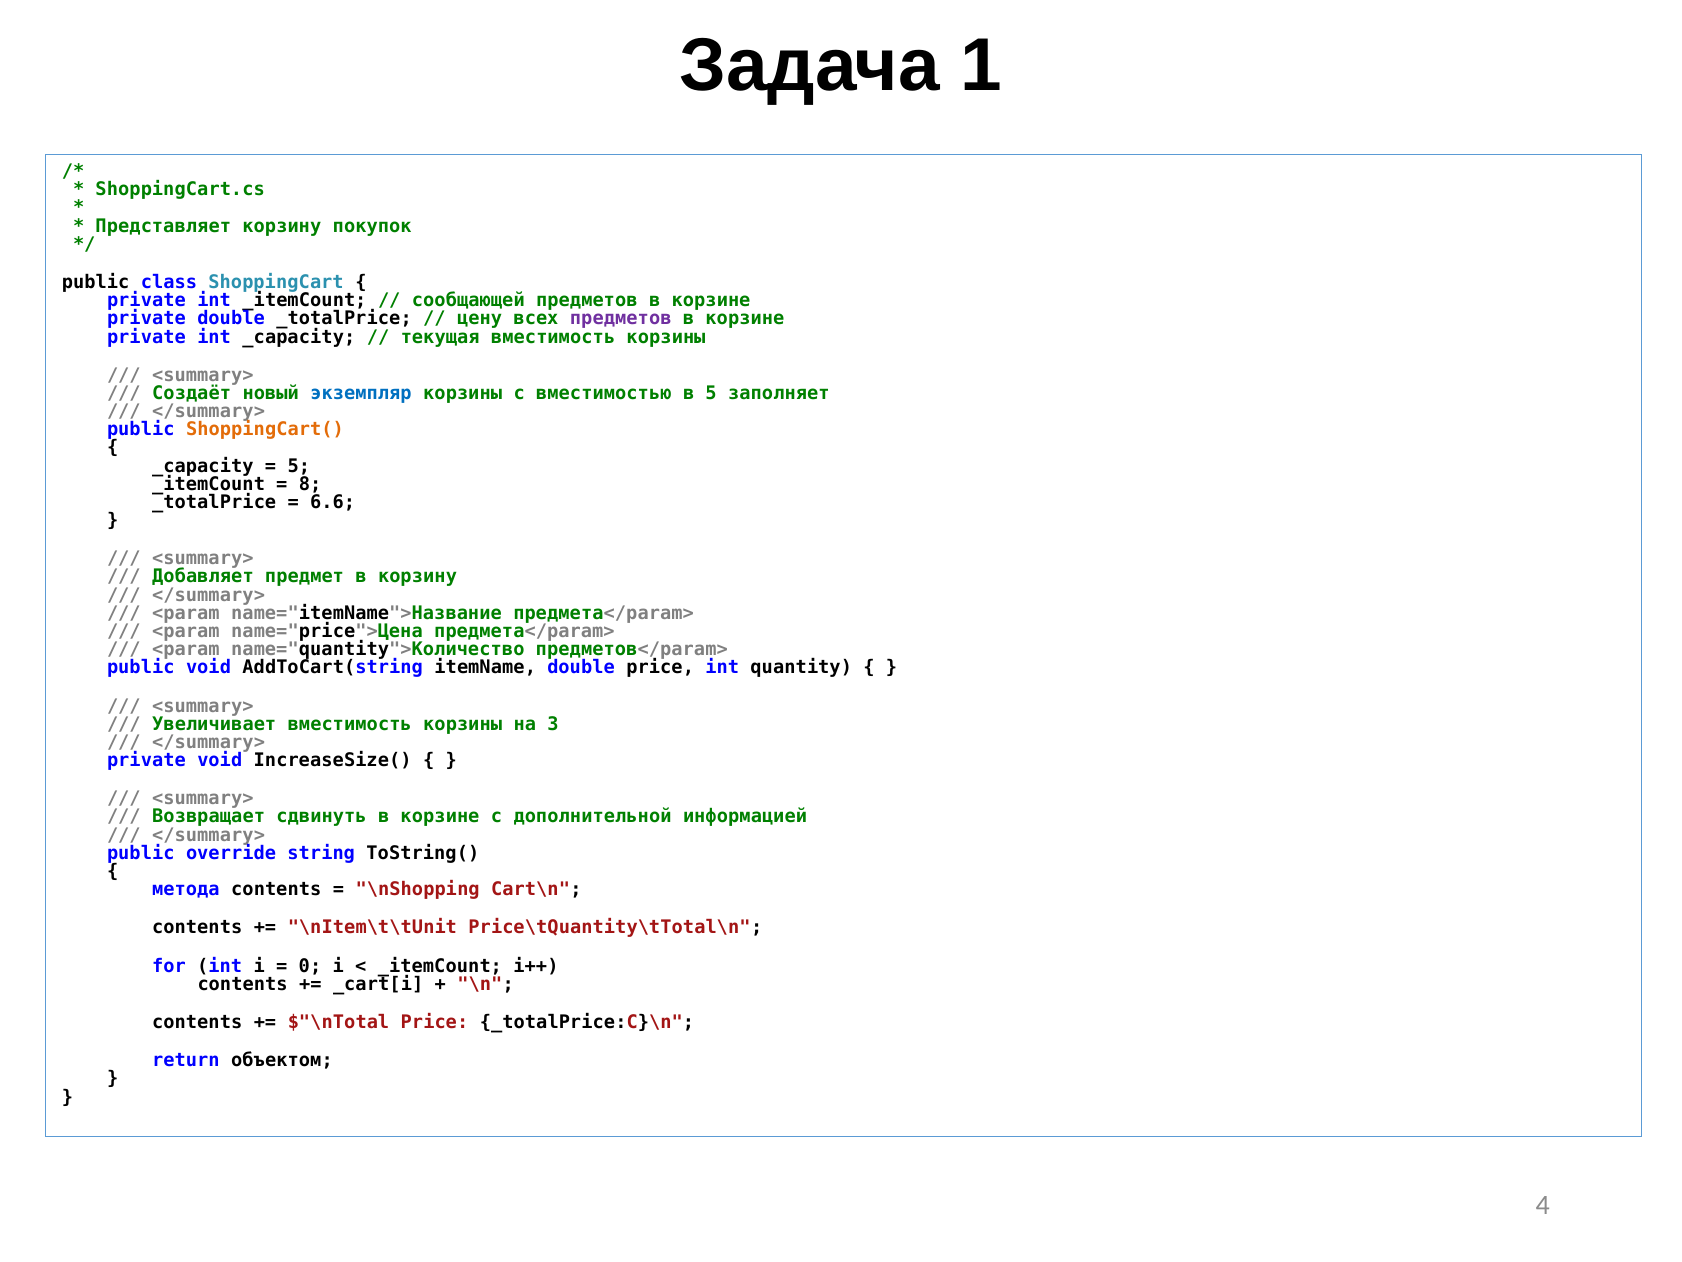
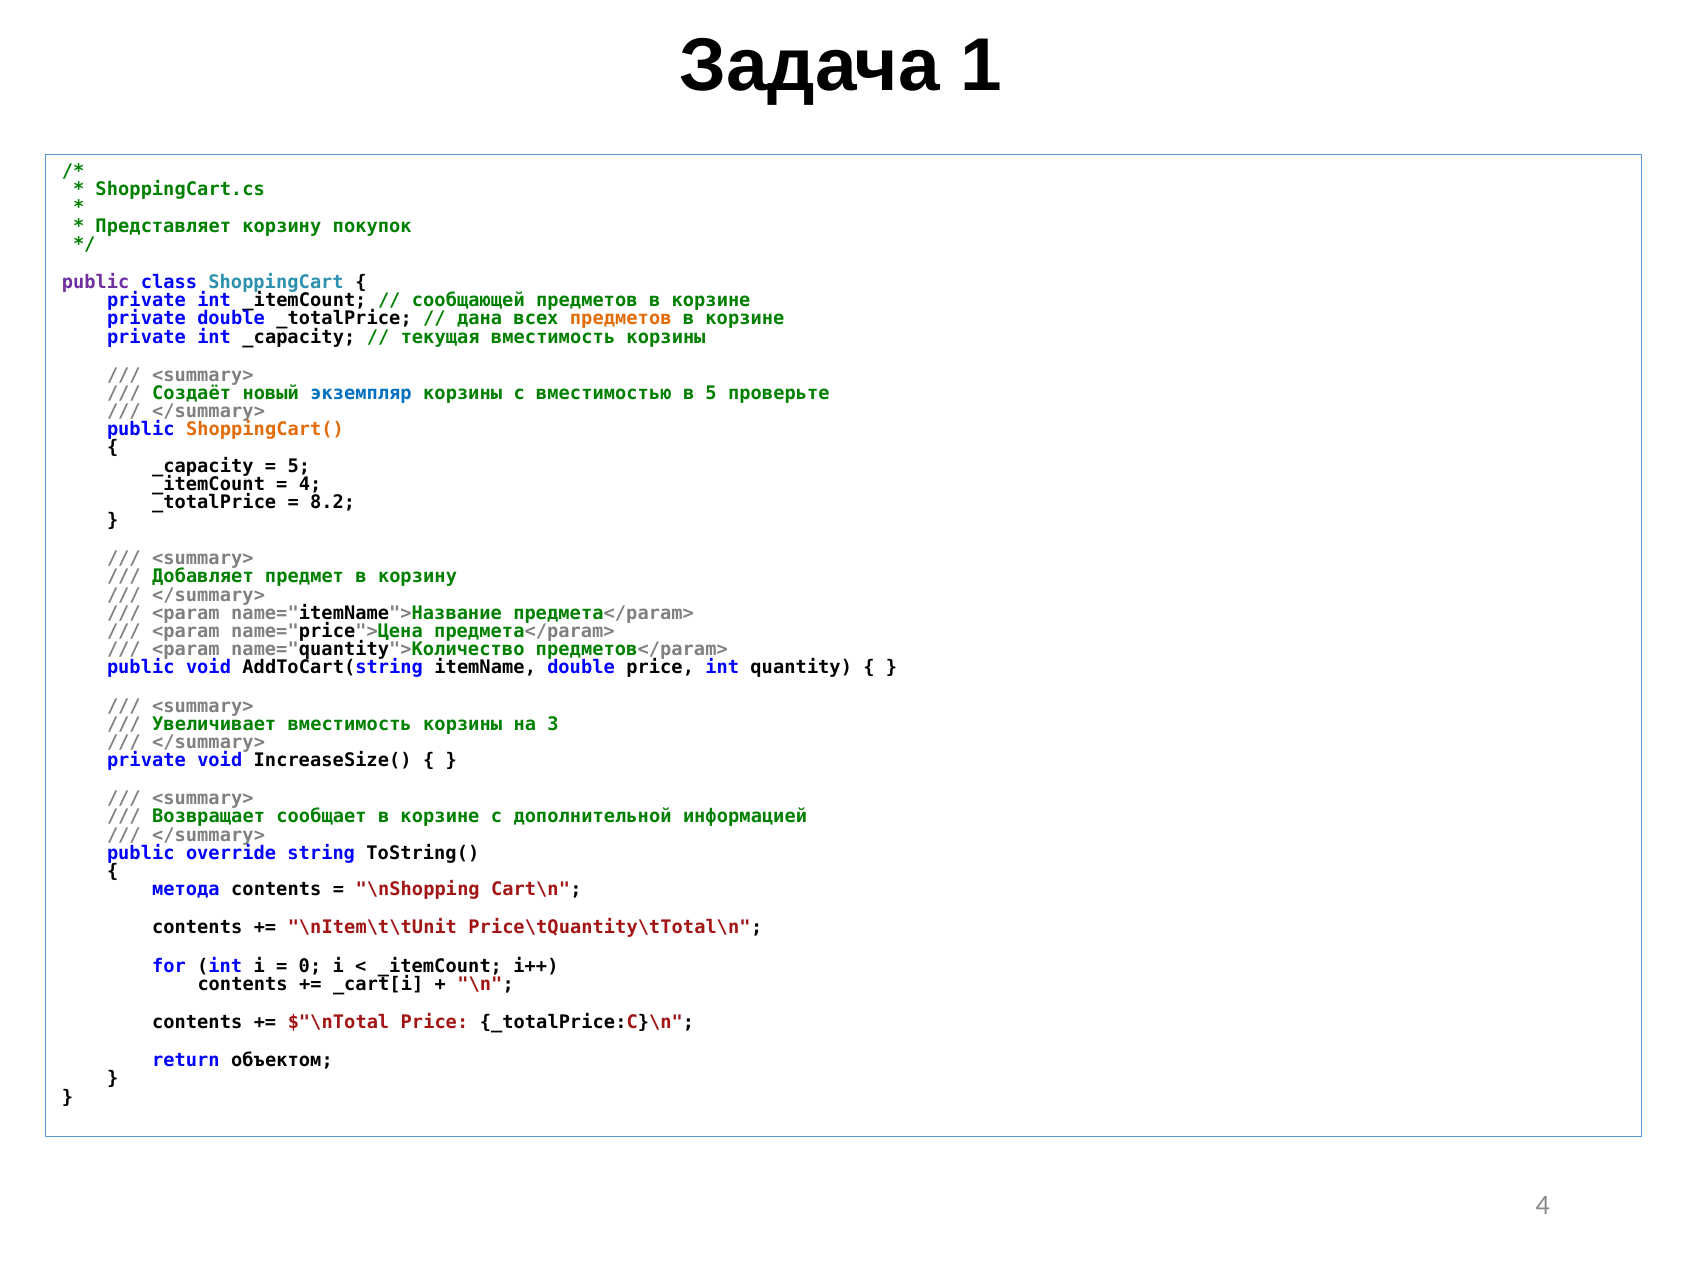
public colour: black -> purple (96, 282)
цену: цену -> дана (480, 319)
предметов colour: purple -> orange (621, 319)
заполняет: заполняет -> проверьте (779, 393)
8: 8 -> 4 (310, 484)
6.6: 6.6 -> 8.2 (333, 502)
сдвинуть: сдвинуть -> сообщает (322, 816)
